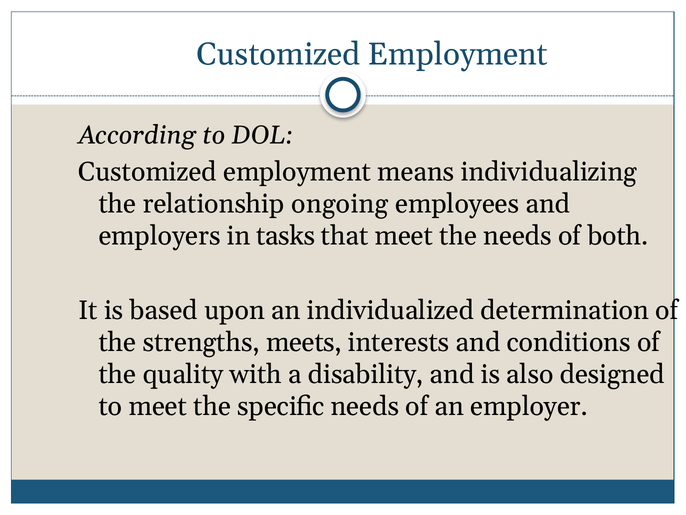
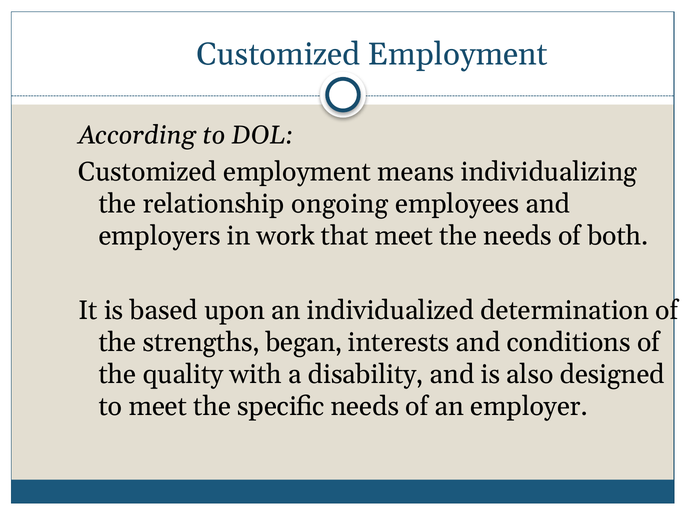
tasks: tasks -> work (286, 236)
meets: meets -> began (304, 342)
